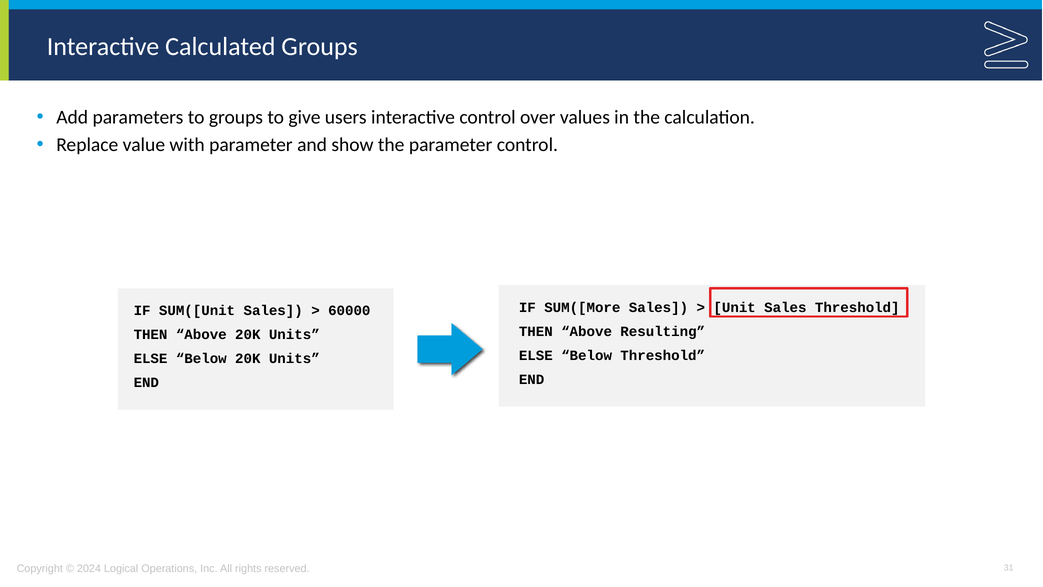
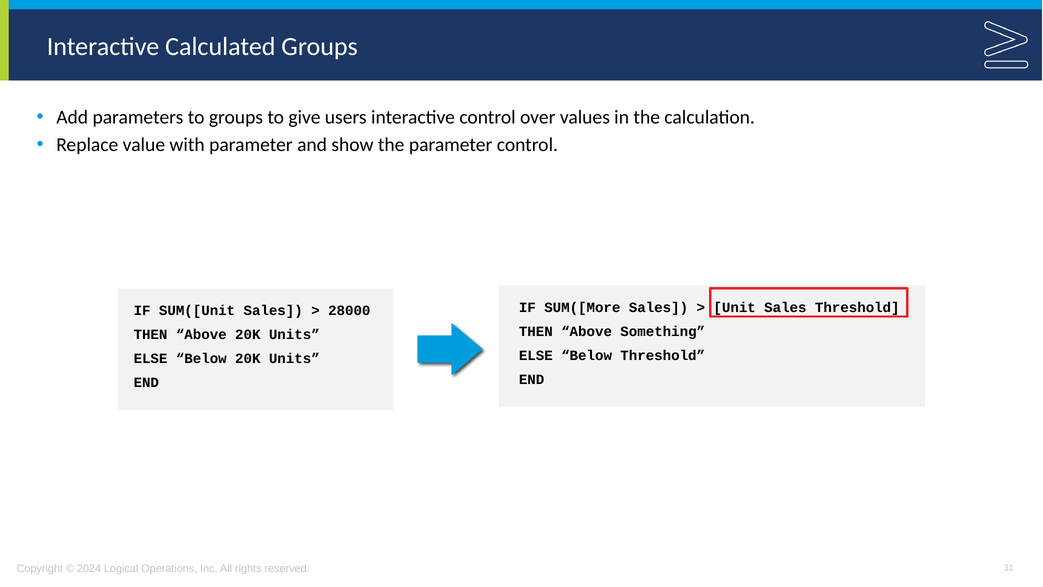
60000: 60000 -> 28000 (349, 311)
Resulting: Resulting -> Something (663, 331)
